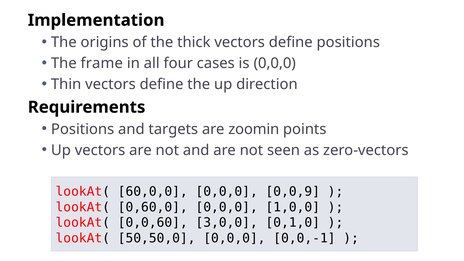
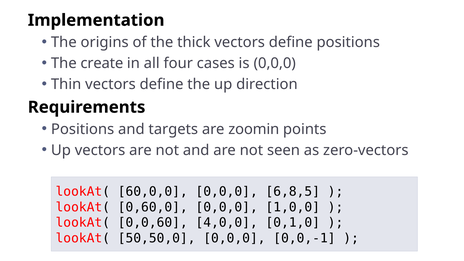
frame: frame -> create (102, 63)
0,0,9: 0,0,9 -> 6,8,5 (293, 192)
3,0,0: 3,0,0 -> 4,0,0 (227, 223)
